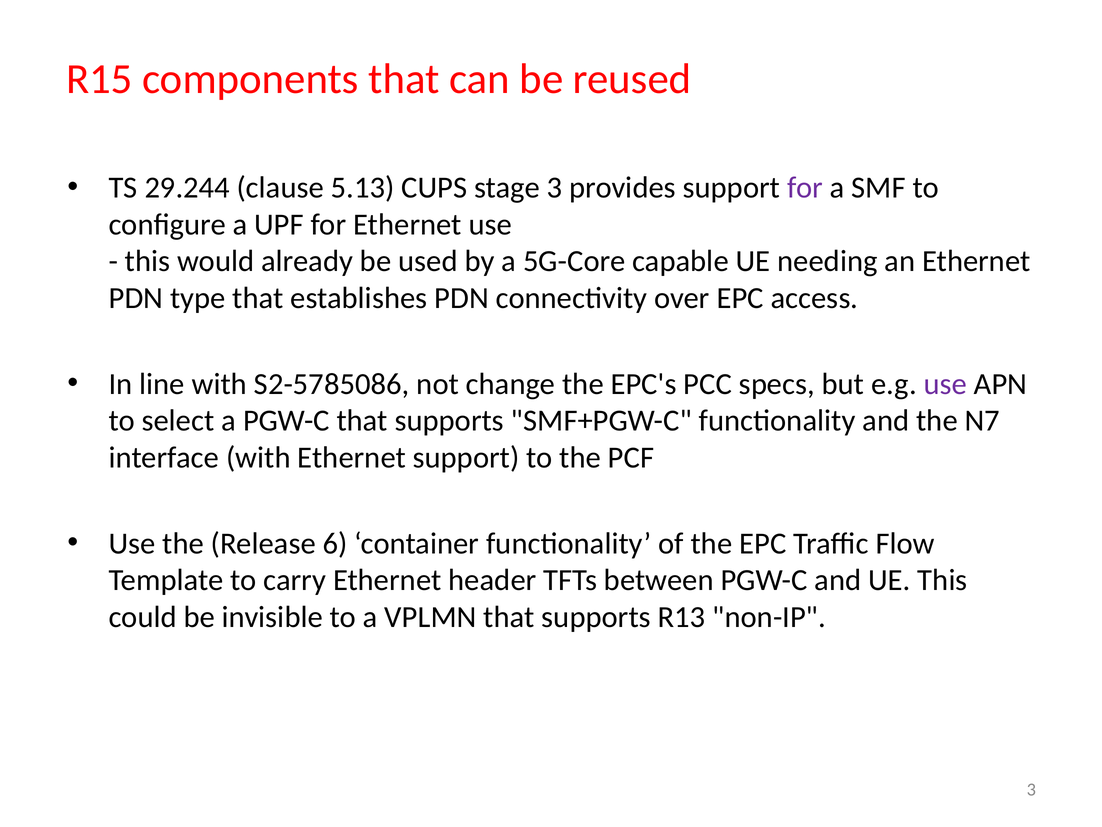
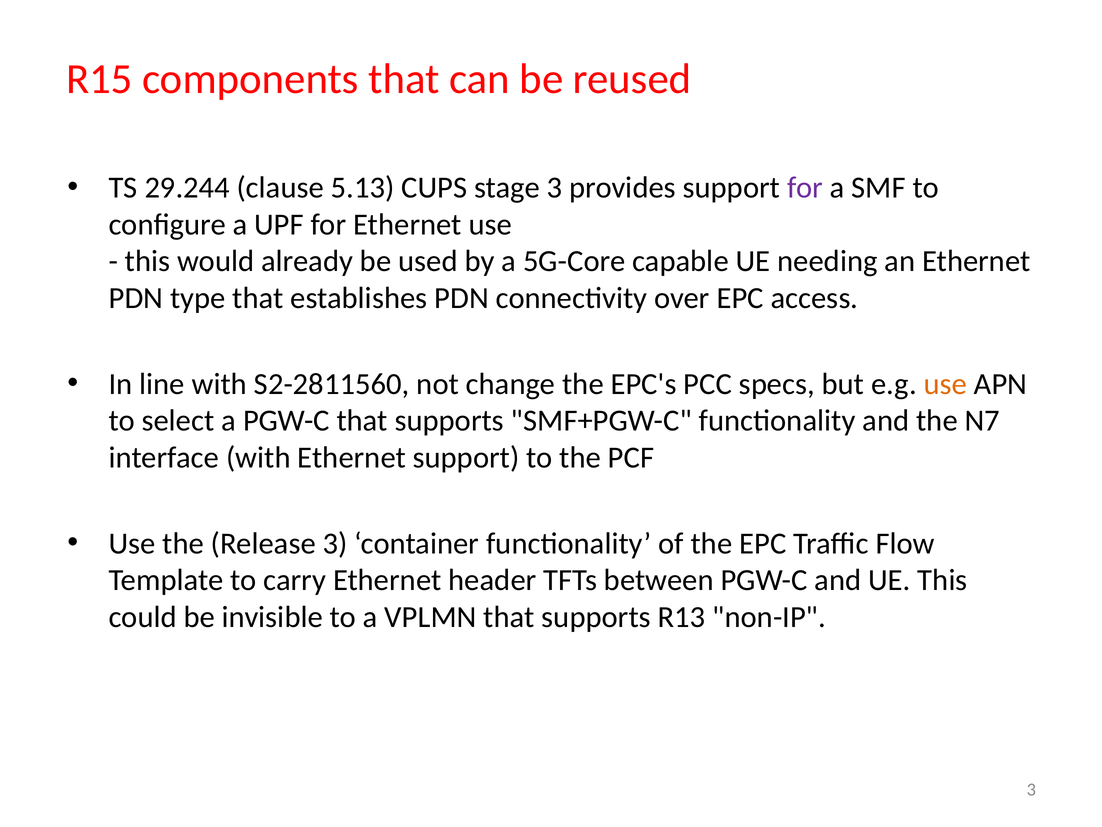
S2-5785086: S2-5785086 -> S2-2811560 (332, 384)
use colour: purple -> orange (945, 384)
Release 6: 6 -> 3 (335, 543)
